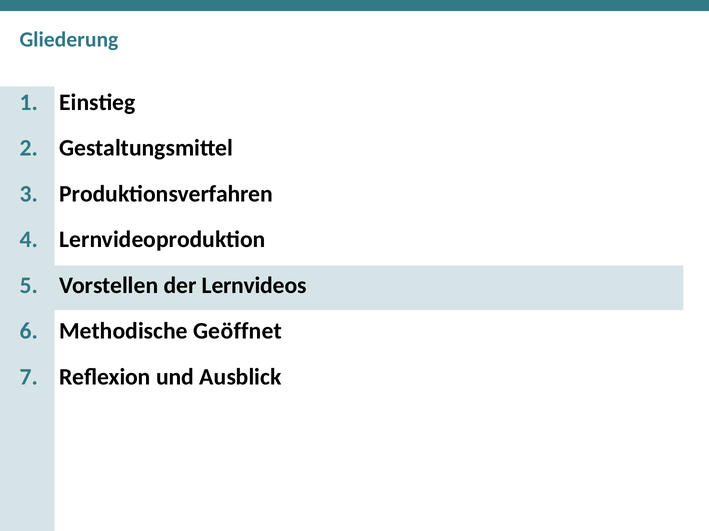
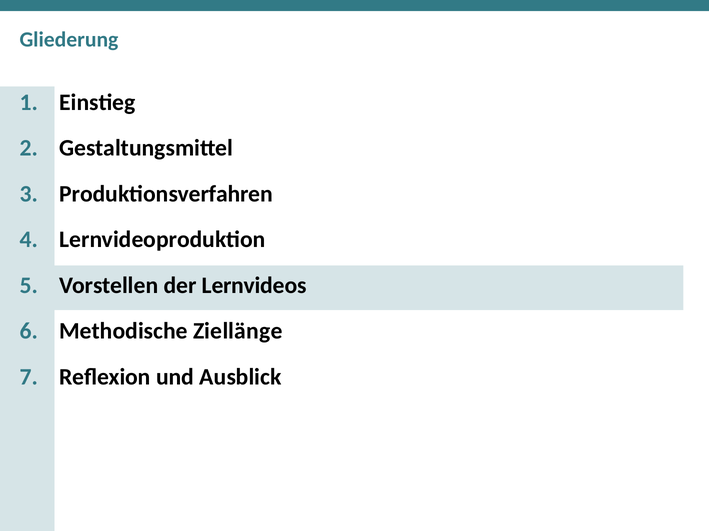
Geöffnet: Geöffnet -> Ziellänge (238, 332)
